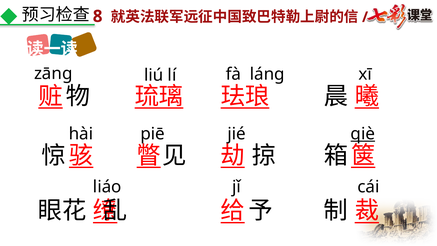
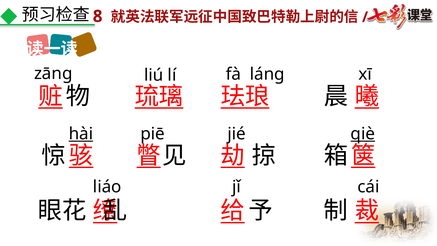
hài underline: none -> present (81, 134)
